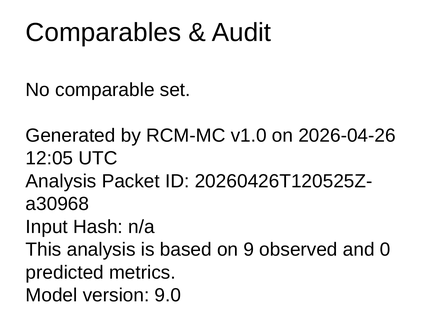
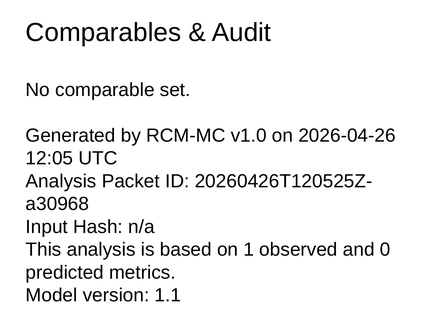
9: 9 -> 1 (249, 250)
9.0: 9.0 -> 1.1 (168, 295)
